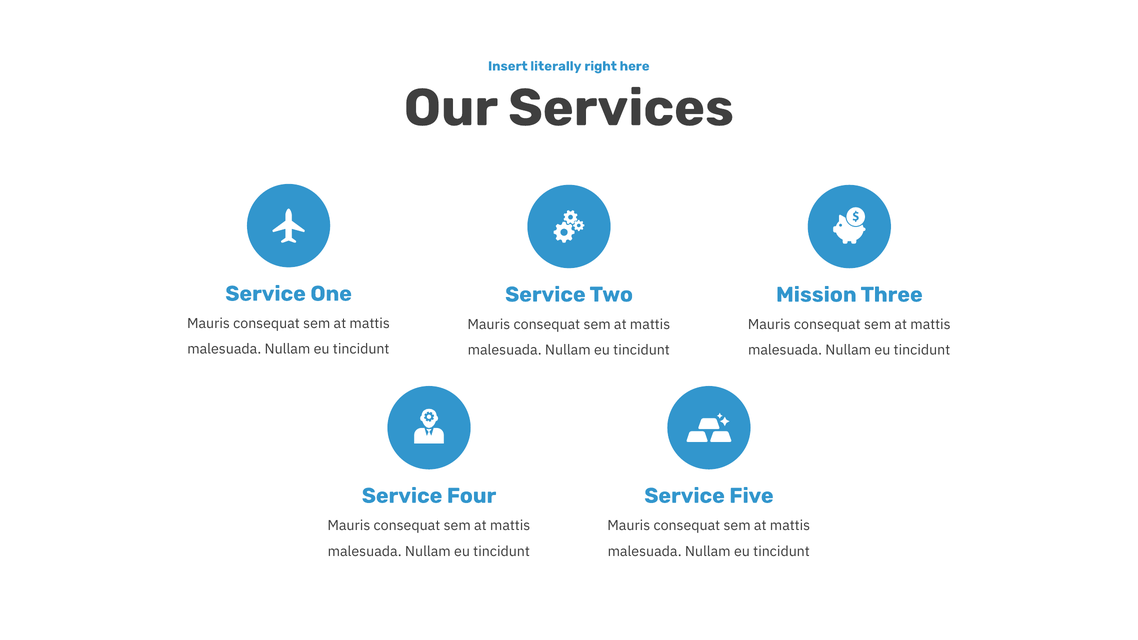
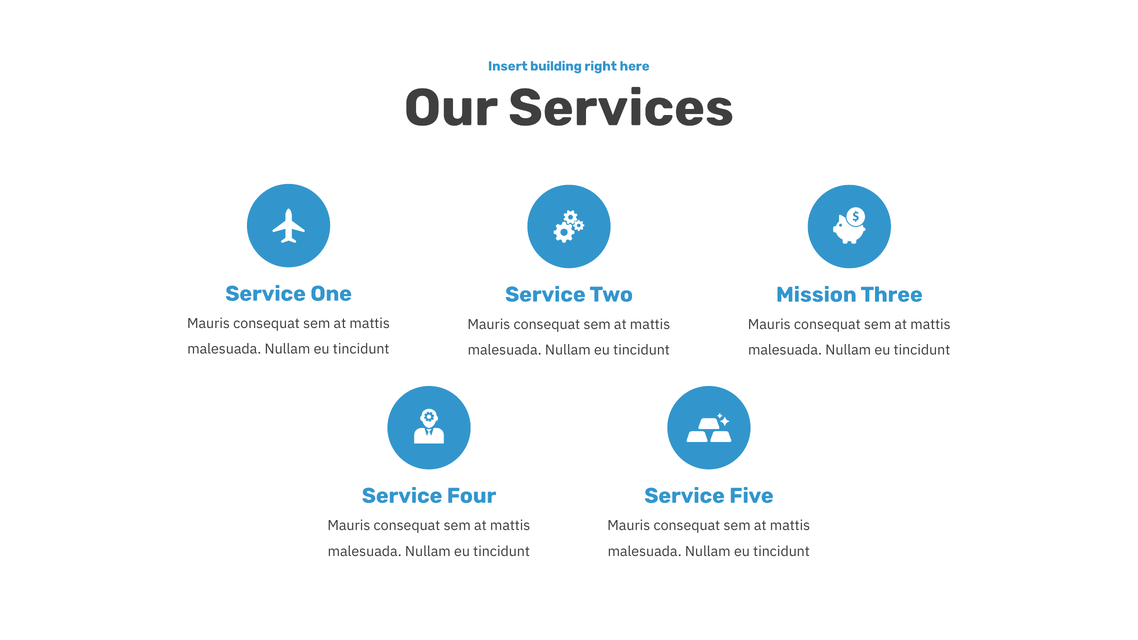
literally: literally -> building (556, 66)
